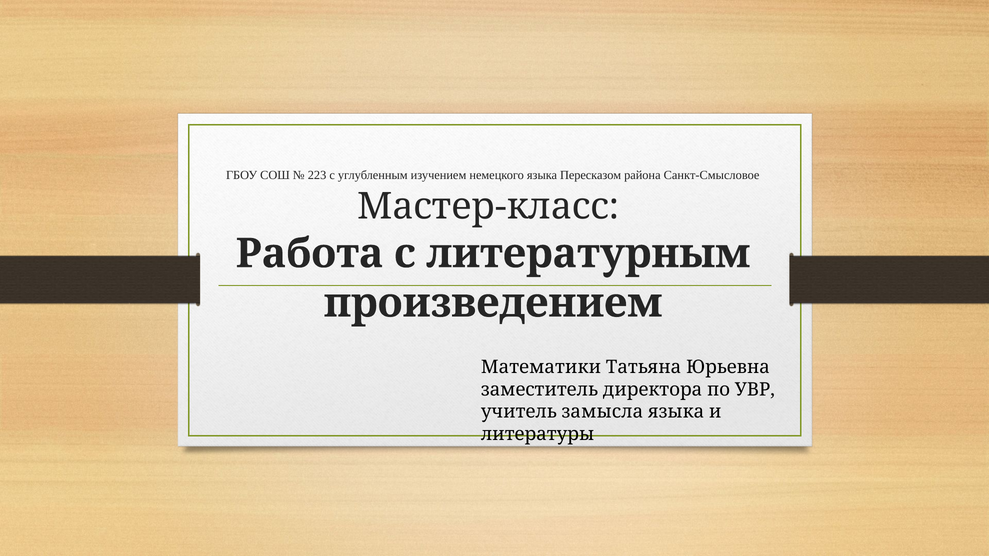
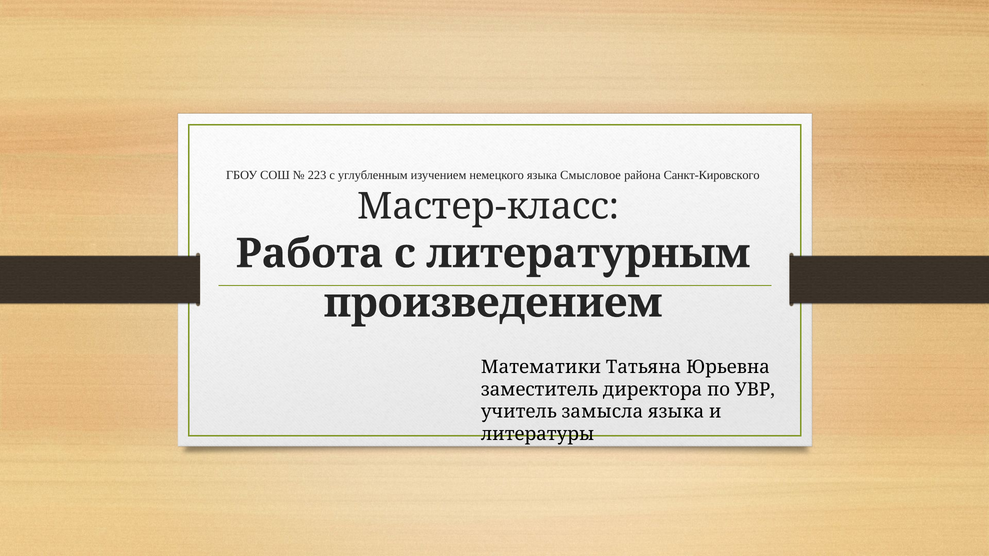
Пересказом: Пересказом -> Смысловое (591, 175)
Санкт-Смысловое: Санкт-Смысловое -> Санкт-Кировского (712, 175)
